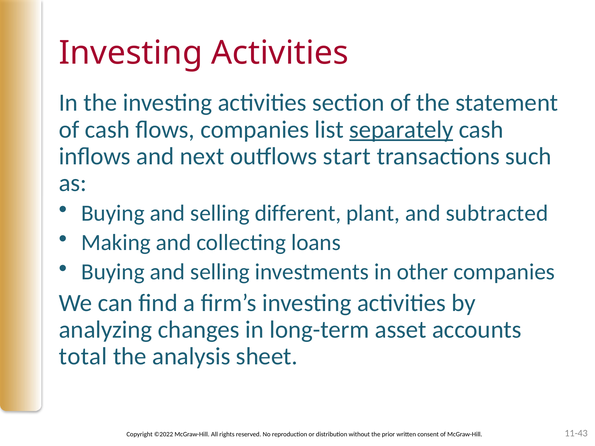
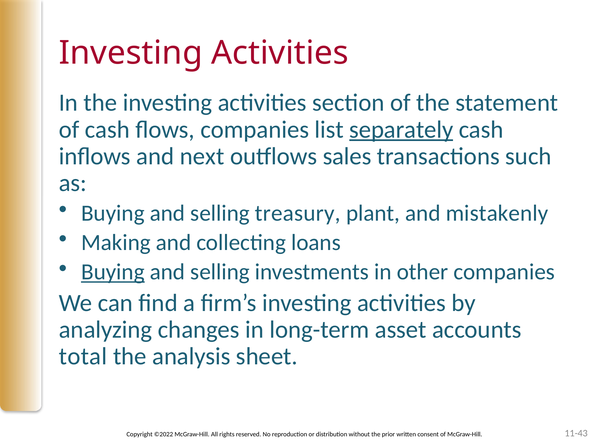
start: start -> sales (347, 156)
different: different -> treasury (298, 213)
subtracted: subtracted -> mistakenly (497, 213)
Buying underline: none -> present (113, 272)
